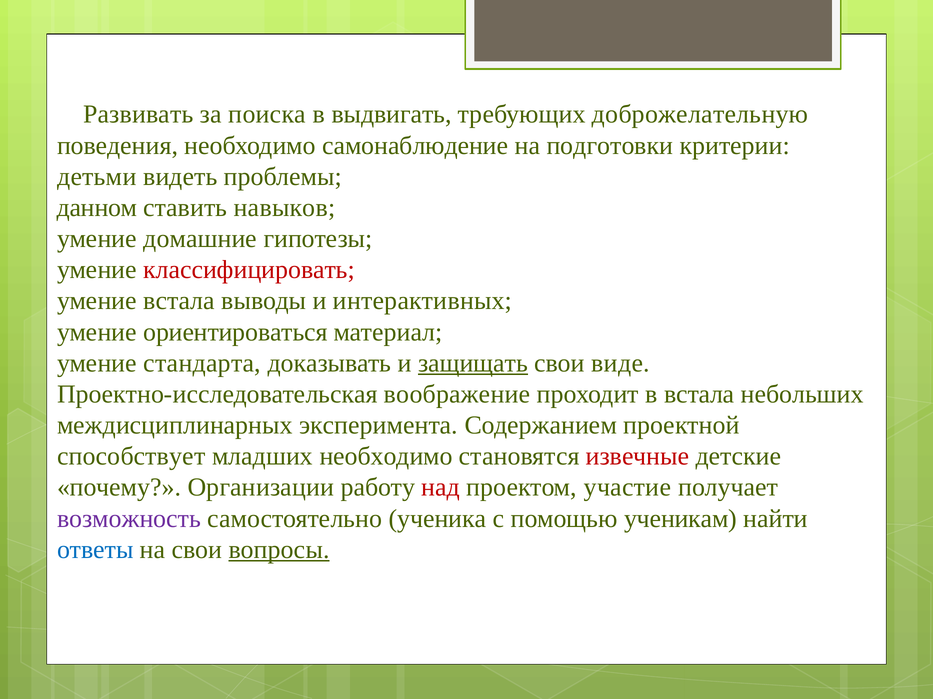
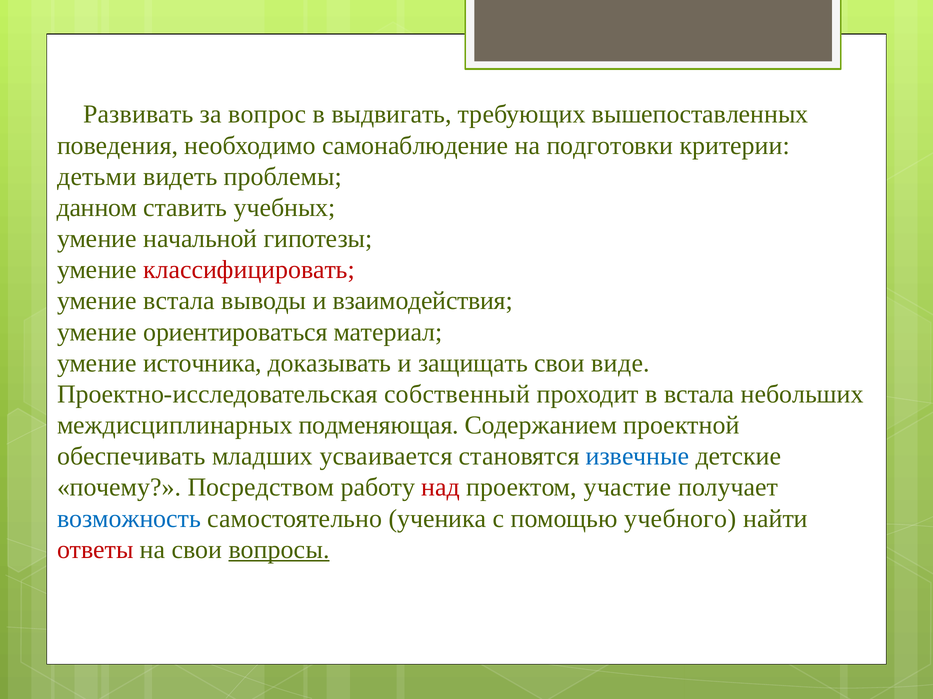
поиска: поиска -> вопрос (267, 115)
доброжелательную: доброжелательную -> вышепоставленных (700, 115)
навыков: навыков -> учебных (285, 208)
домашние: домашние -> начальной (200, 239)
интерактивных: интерактивных -> взаимодействия (423, 301)
стандарта: стандарта -> источника (202, 363)
защищать underline: present -> none (473, 363)
воображение: воображение -> собственный (457, 395)
эксперимента: эксперимента -> подменяющая (379, 426)
способствует: способствует -> обеспечивать (131, 457)
младших необходимо: необходимо -> усваивается (386, 457)
извечные colour: red -> blue (637, 457)
Организации: Организации -> Посредством (261, 488)
возможность colour: purple -> blue (129, 519)
ученикам: ученикам -> учебного (680, 519)
ответы colour: blue -> red (95, 550)
